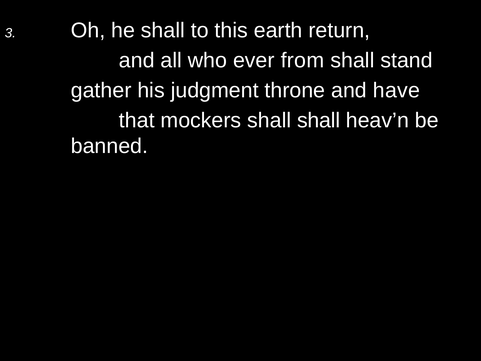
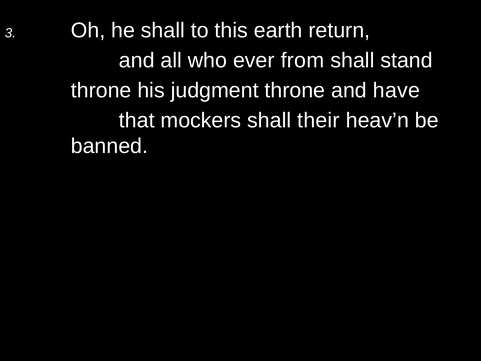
gather: gather -> throne (101, 90)
shall shall: shall -> their (318, 120)
